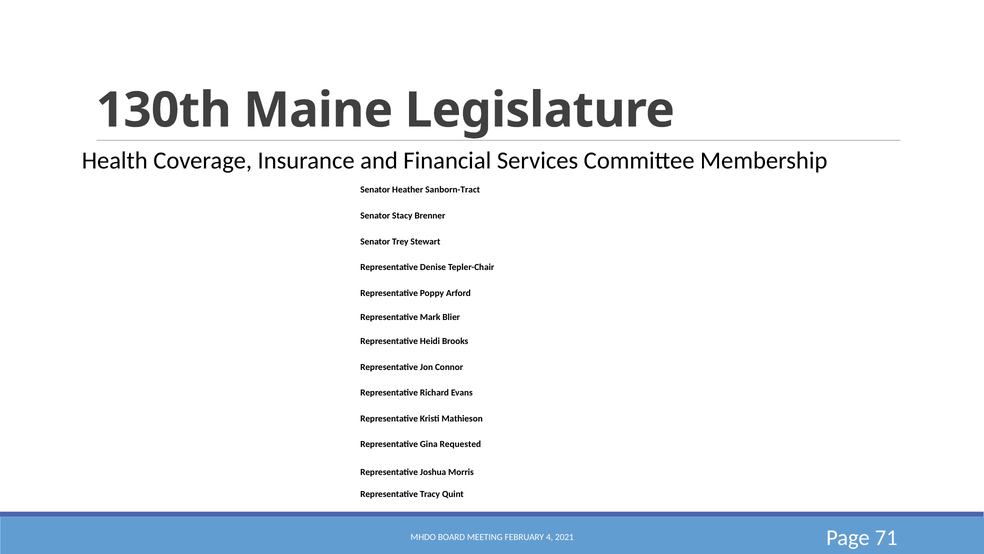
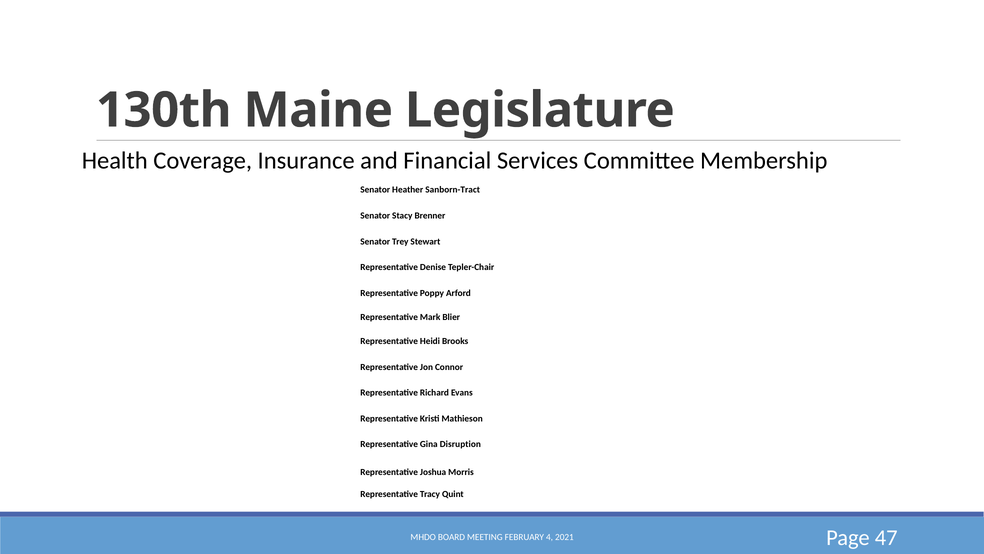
Requested: Requested -> Disruption (460, 444)
71: 71 -> 47 (886, 537)
